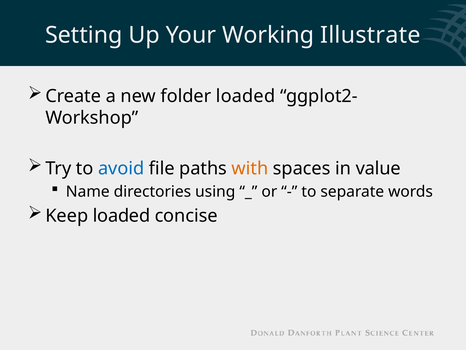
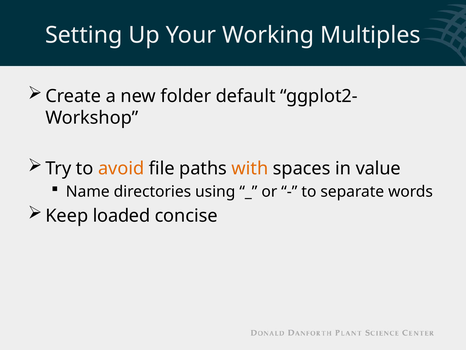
Illustrate: Illustrate -> Multiples (371, 35)
folder loaded: loaded -> default (246, 96)
avoid colour: blue -> orange (121, 168)
